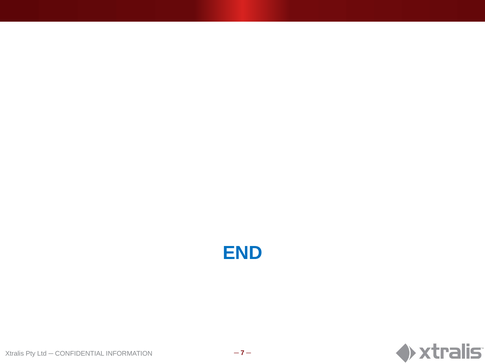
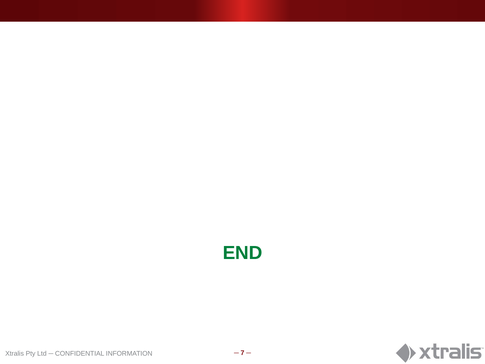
END colour: blue -> green (243, 253)
